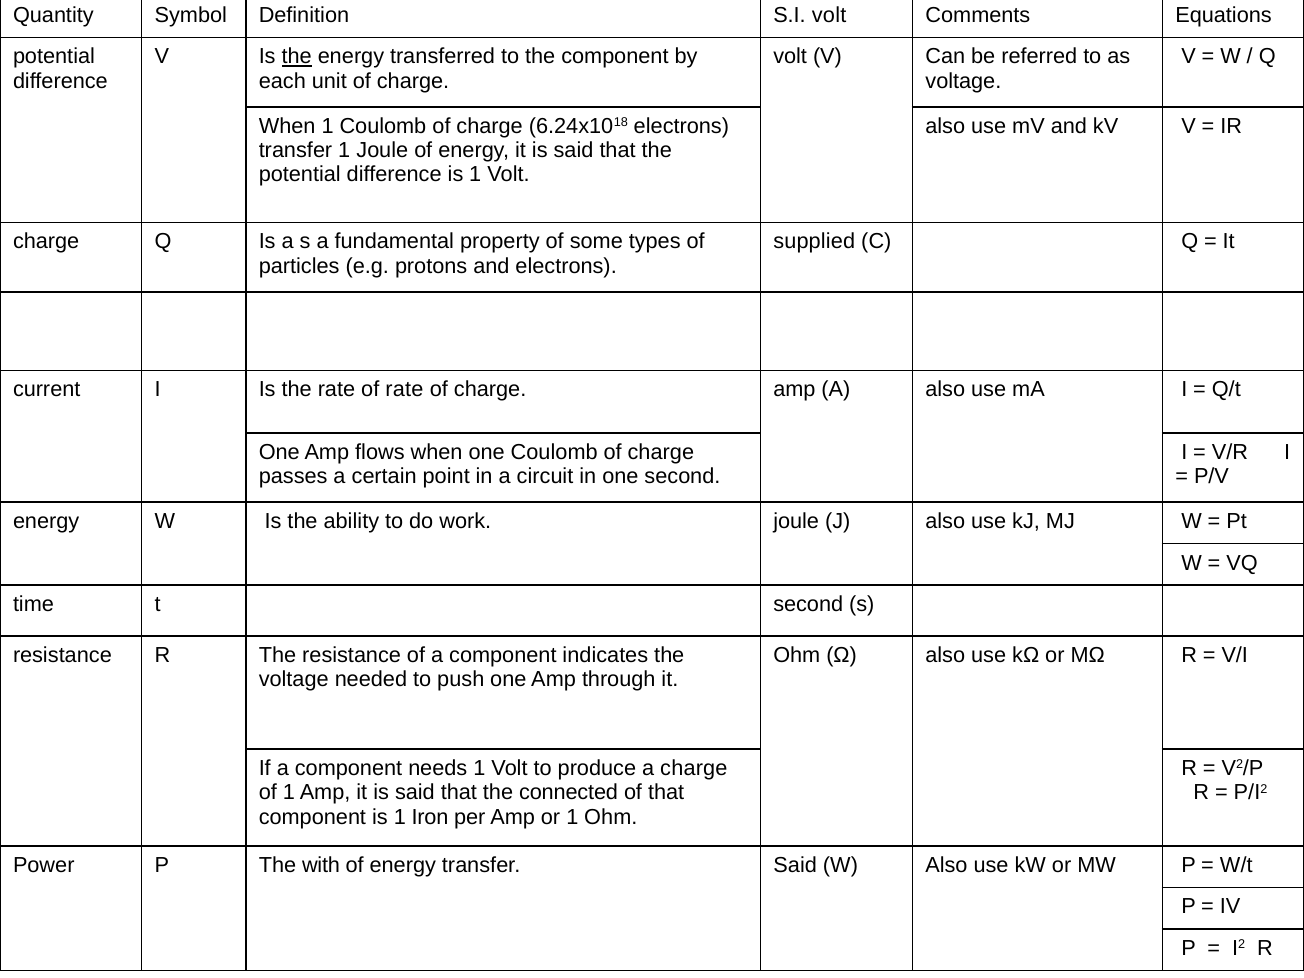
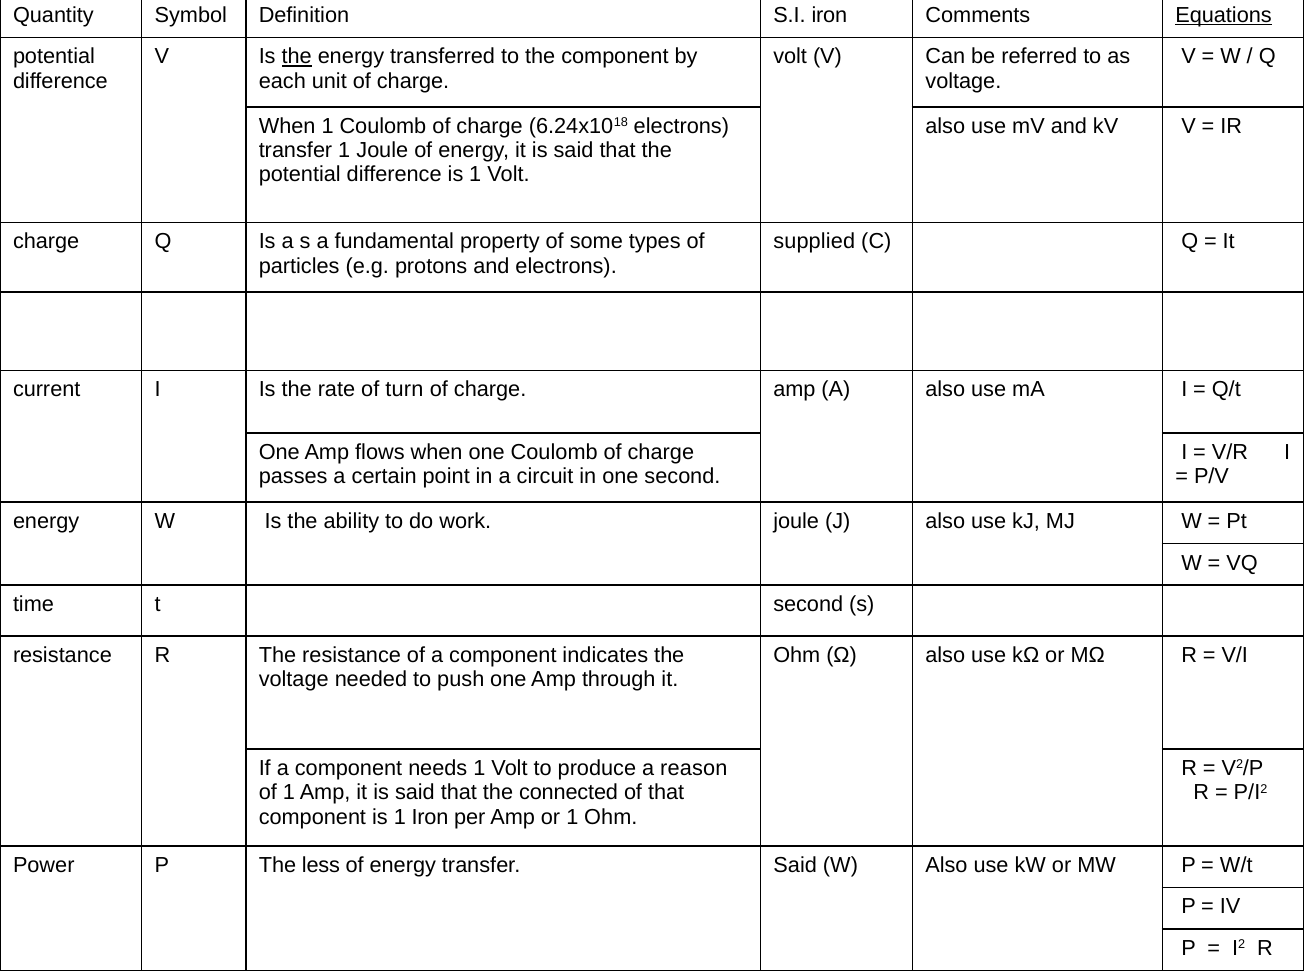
volt: volt -> iron (829, 15)
Equations underline: none -> present (1224, 15)
of rate: rate -> turn (404, 390)
a charge: charge -> reason (694, 768)
with: with -> less (321, 865)
